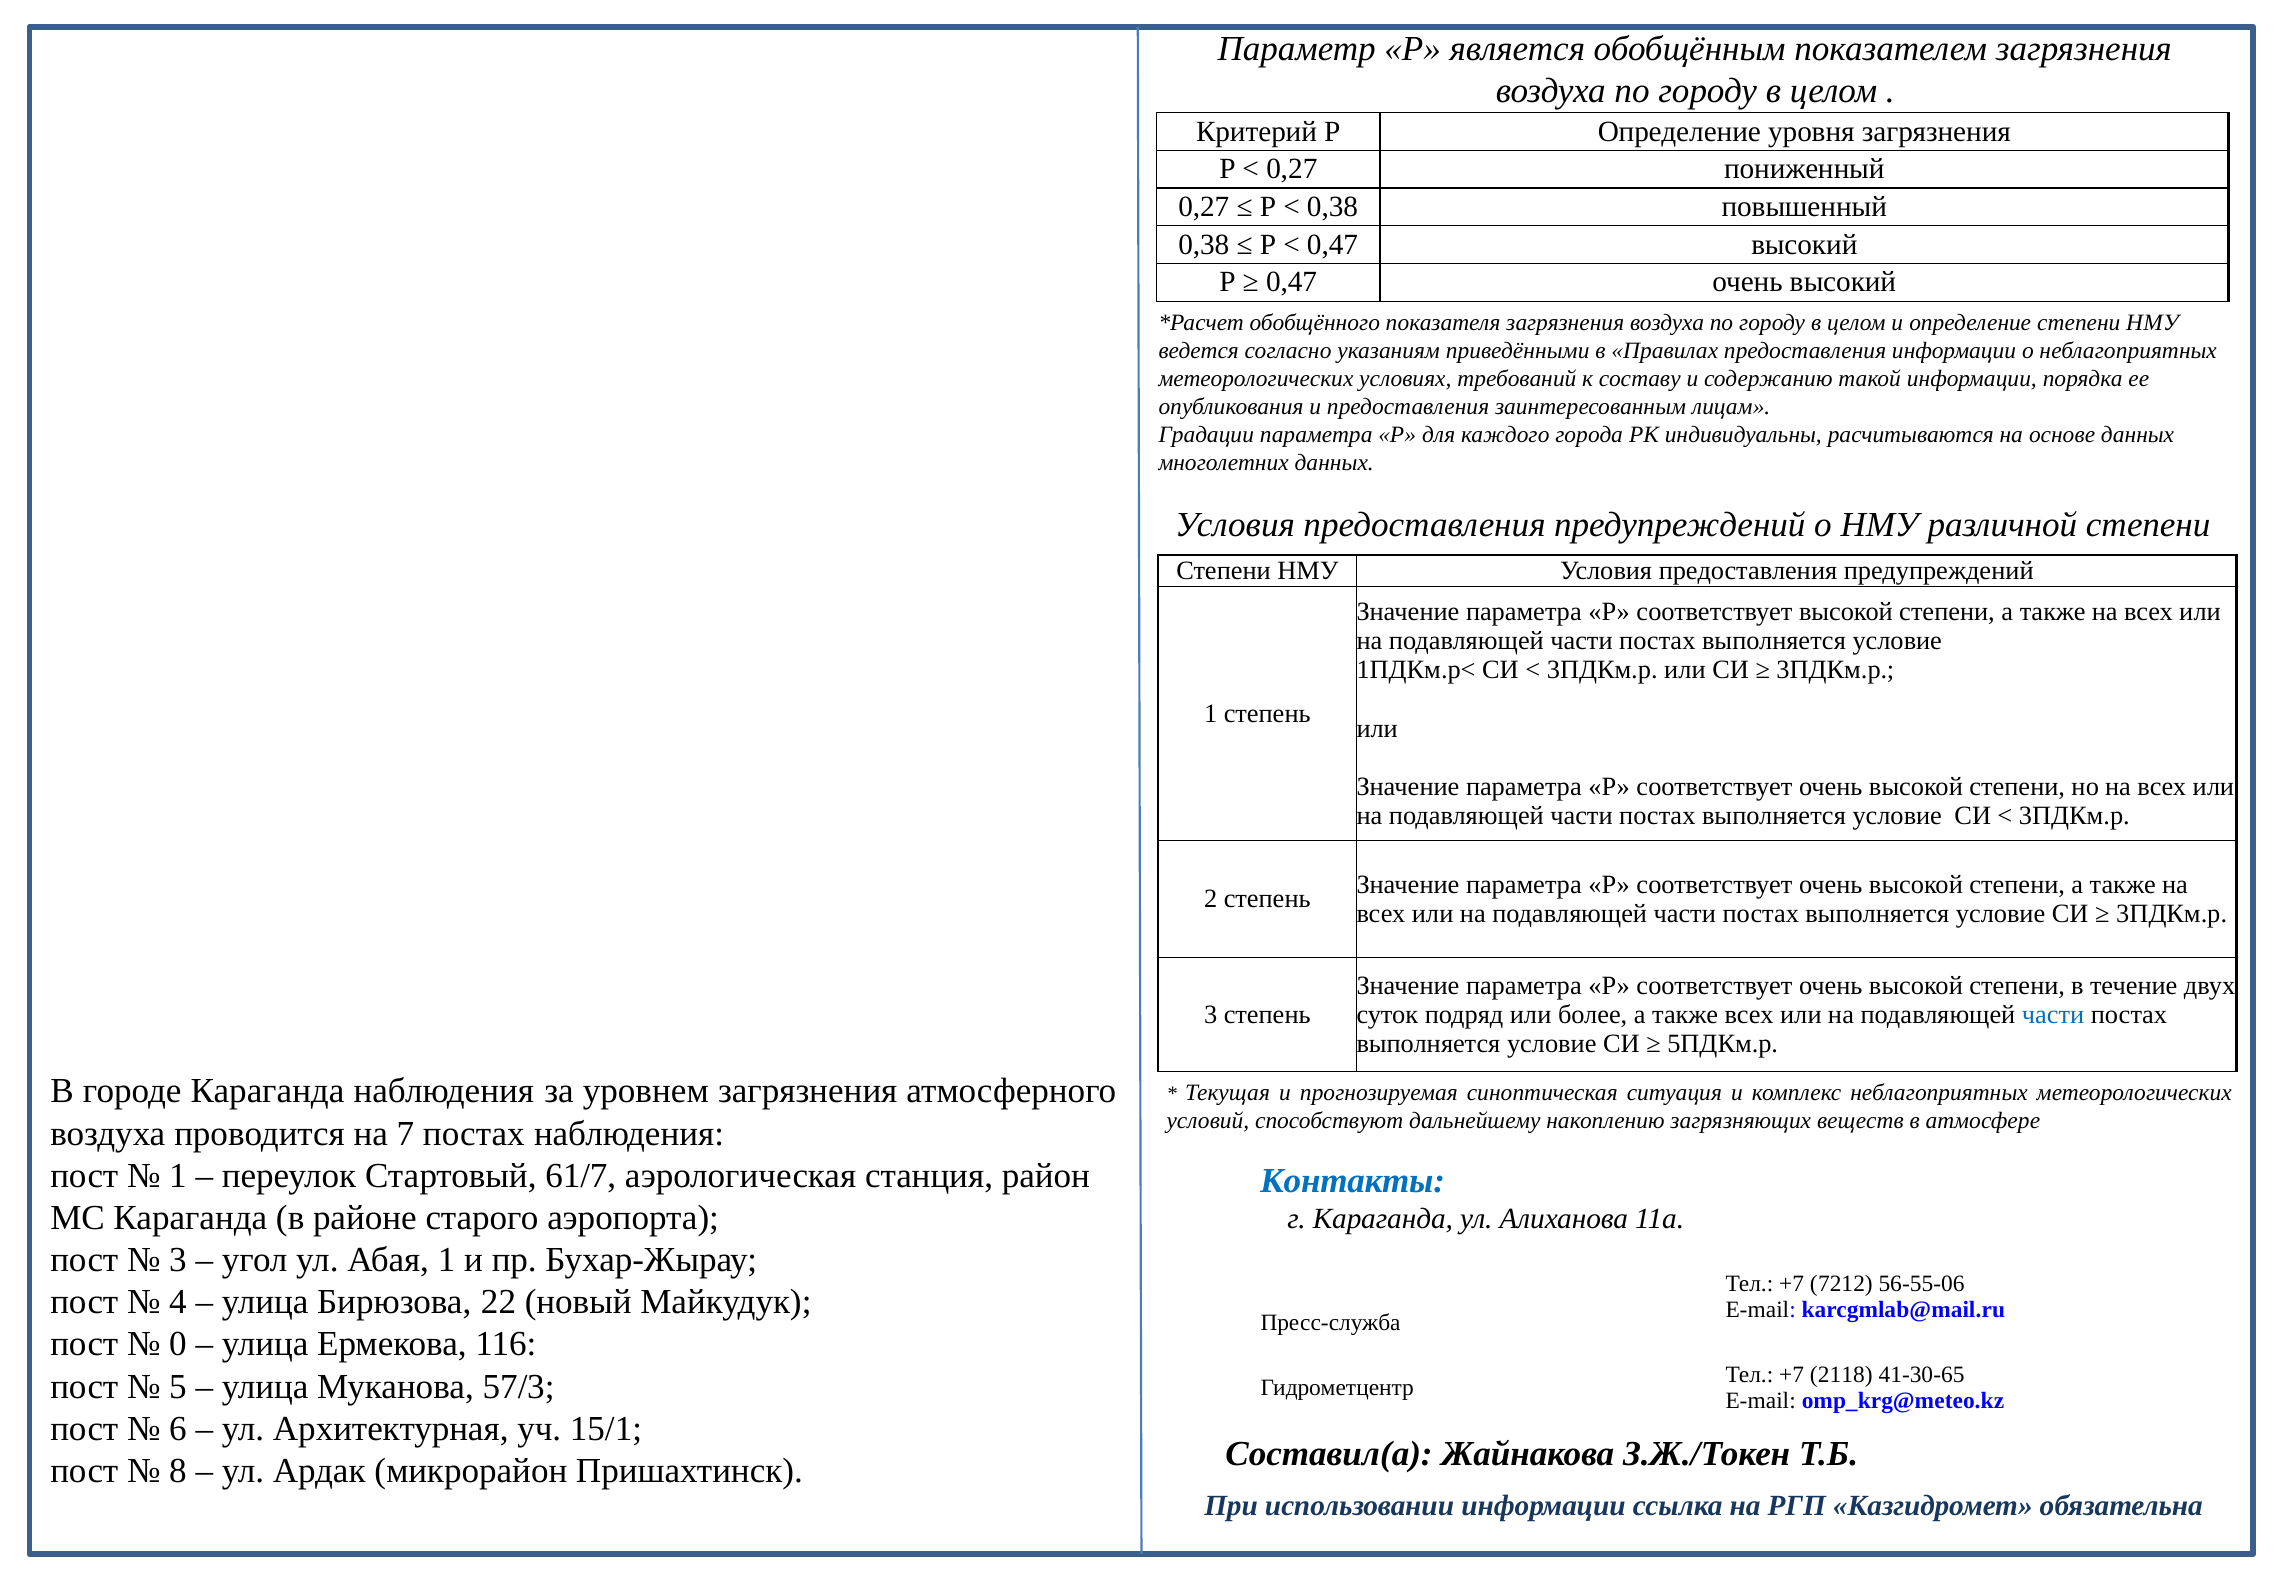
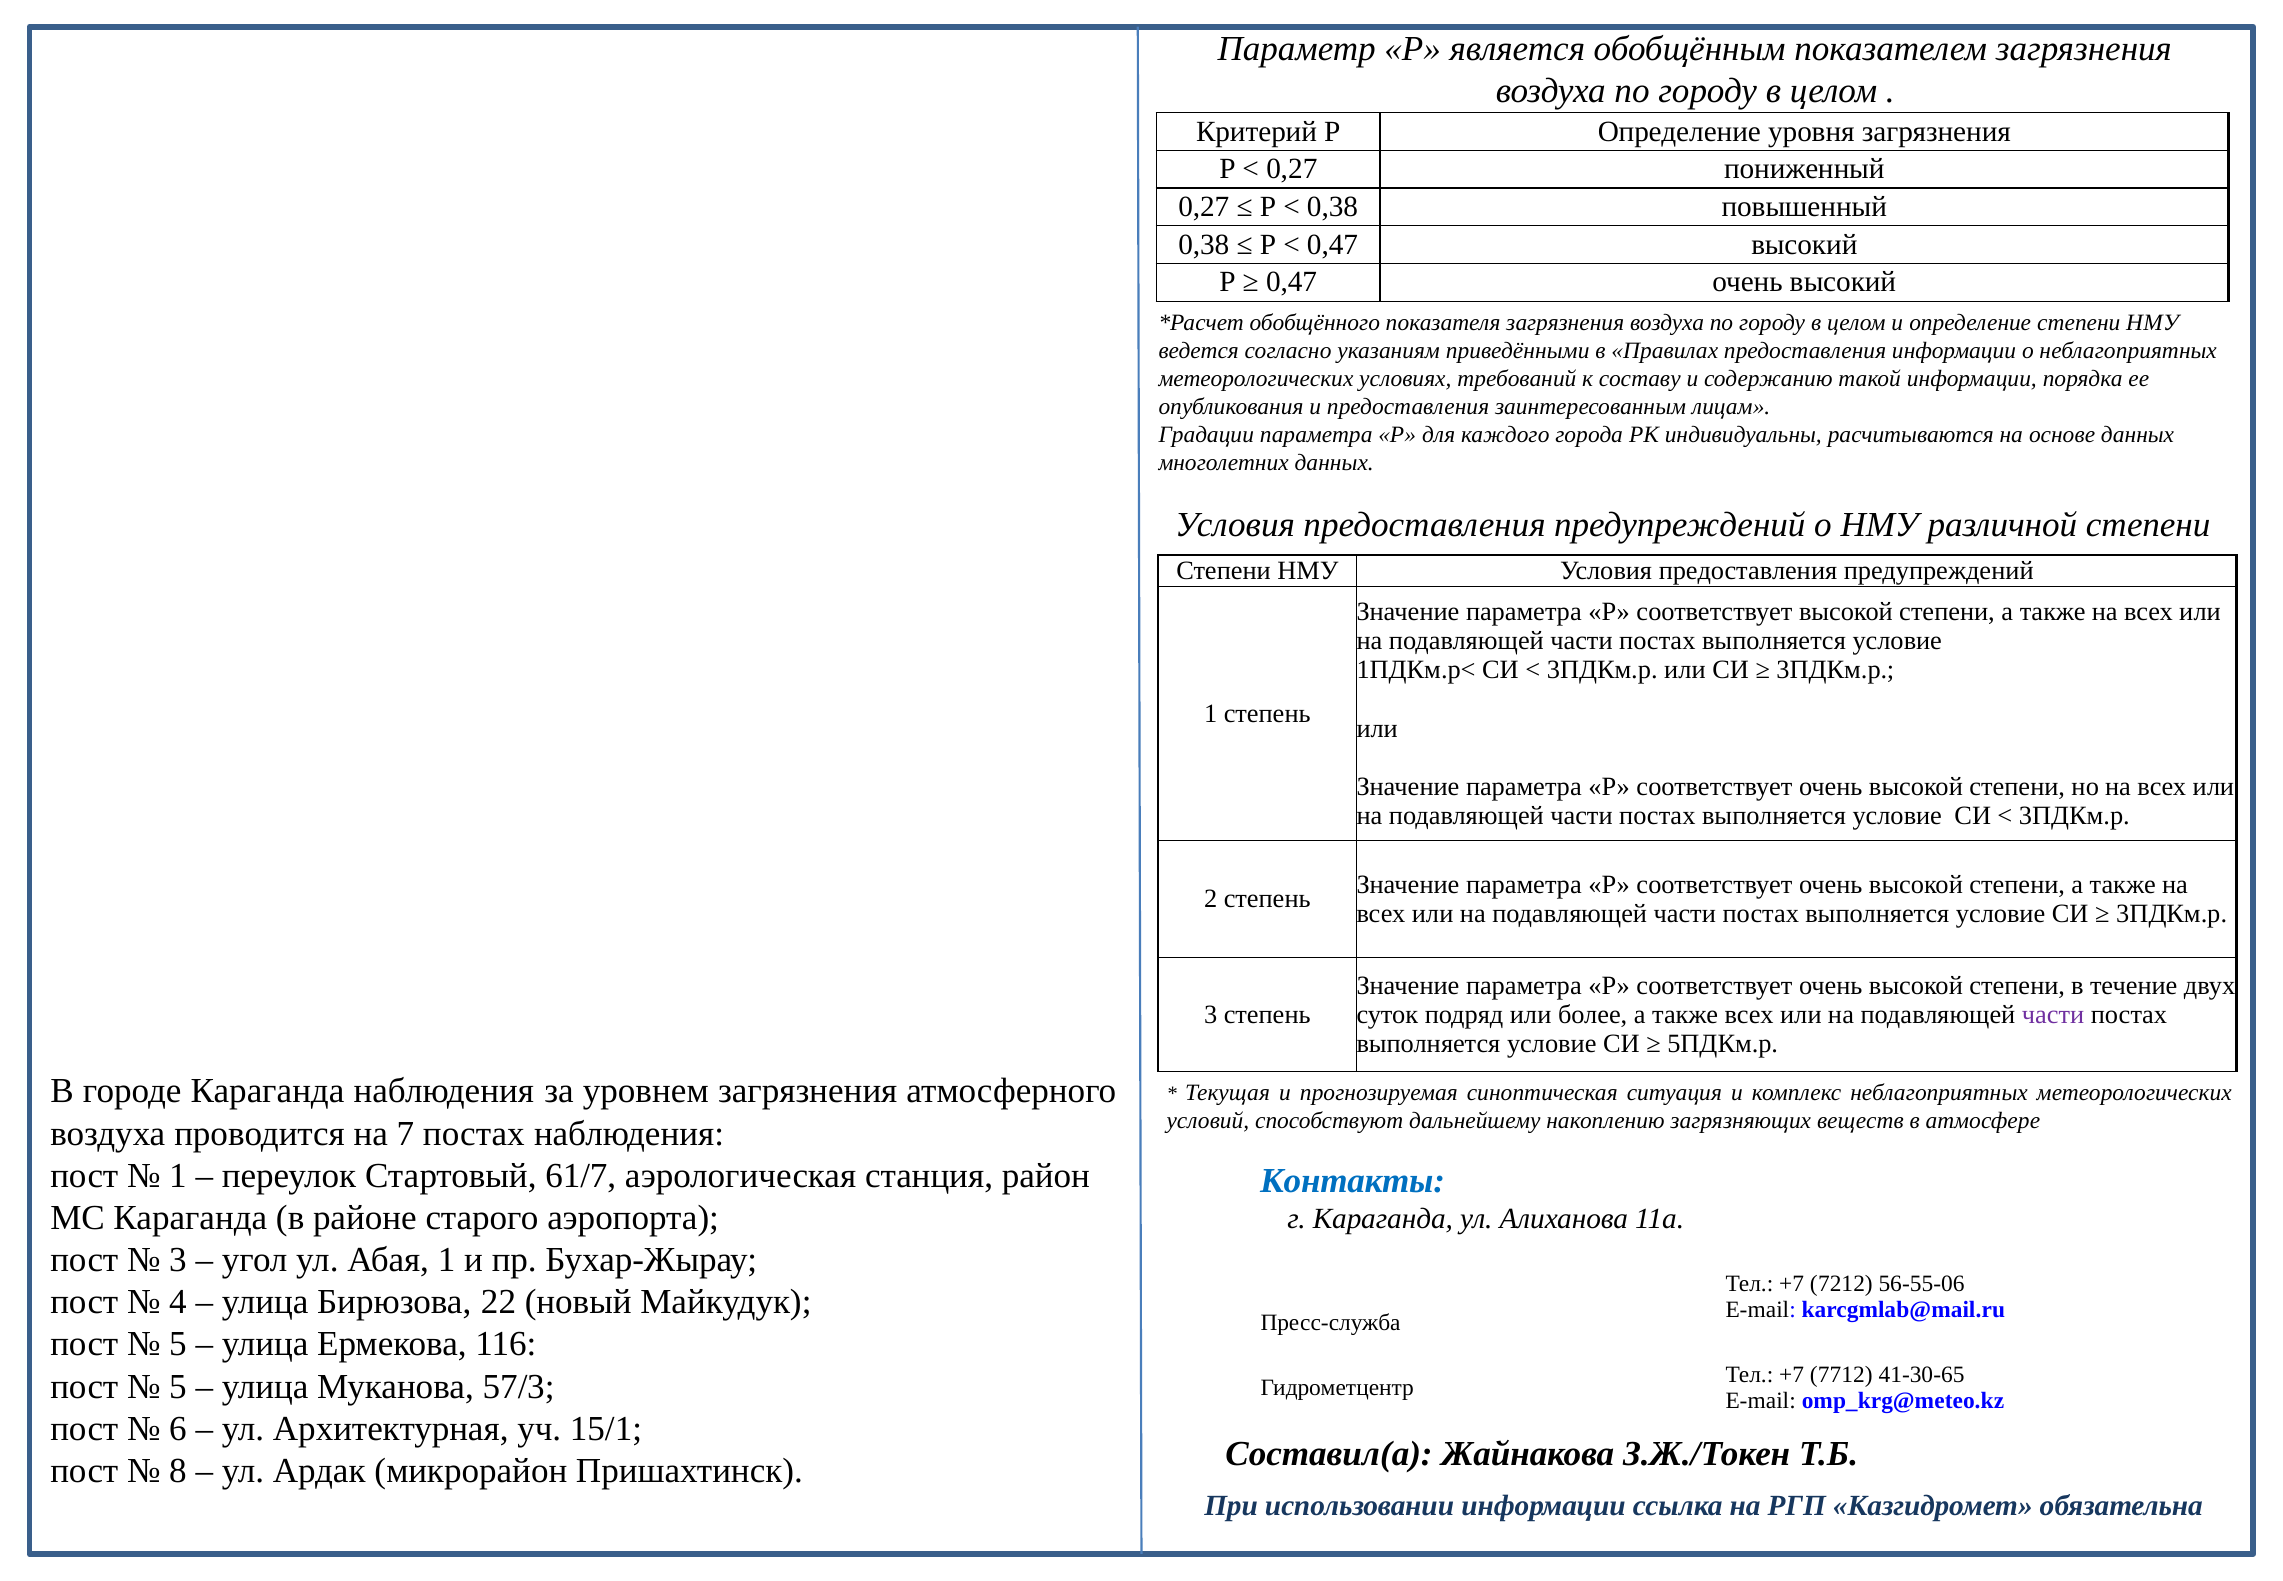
части colour: blue -> purple (2053, 1014)
0: 0 -> 5 (178, 1344)
2118: 2118 -> 7712 (1841, 1375)
